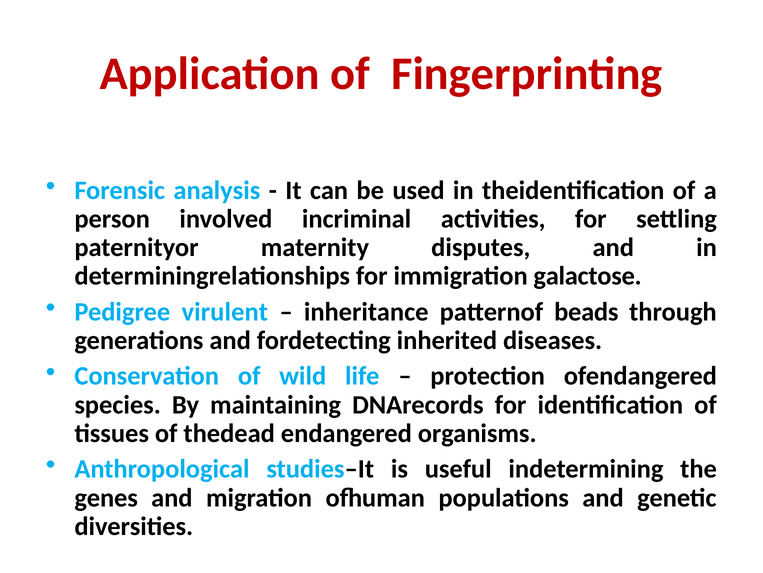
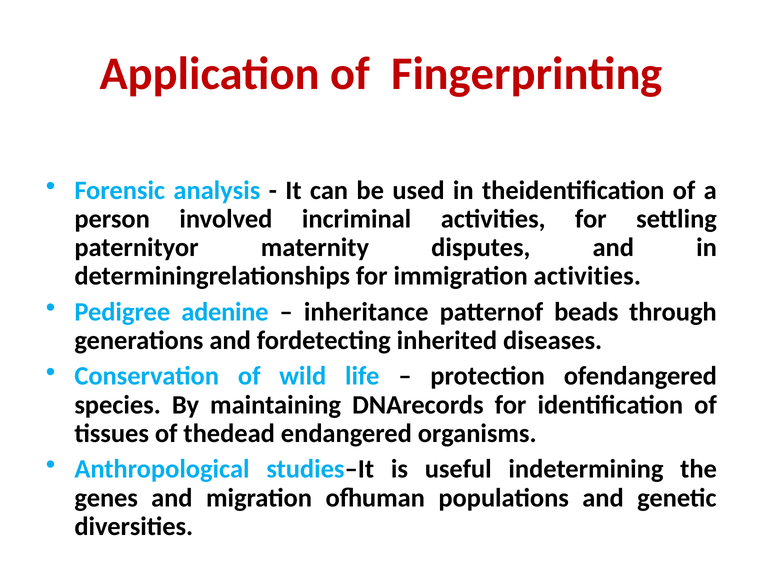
immigration galactose: galactose -> activities (587, 276)
virulent: virulent -> adenine (225, 312)
